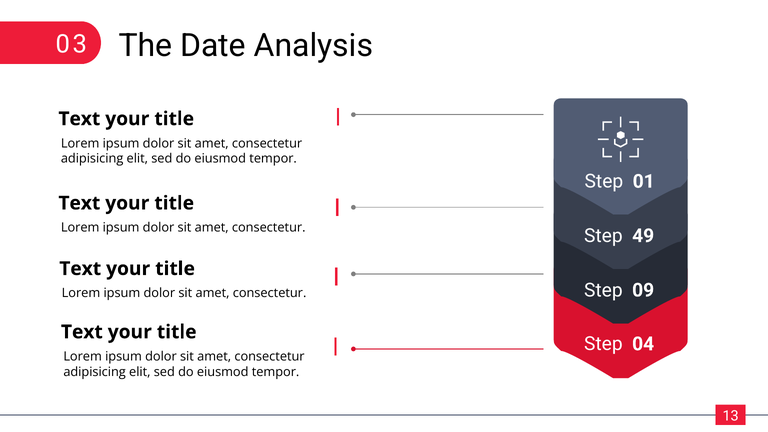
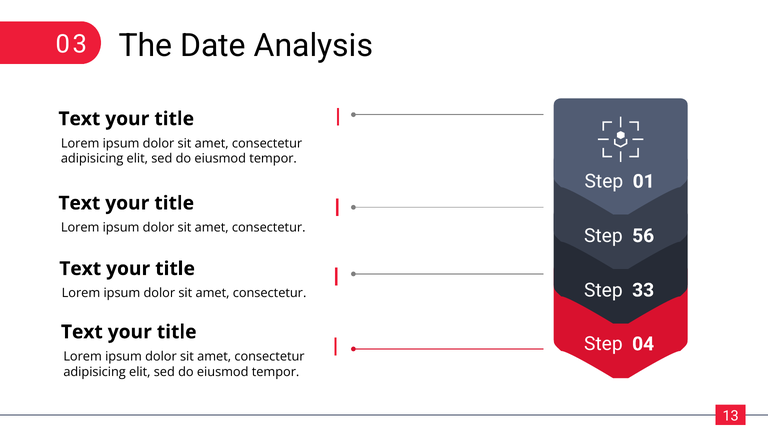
49: 49 -> 56 (643, 236)
09: 09 -> 33 (643, 290)
